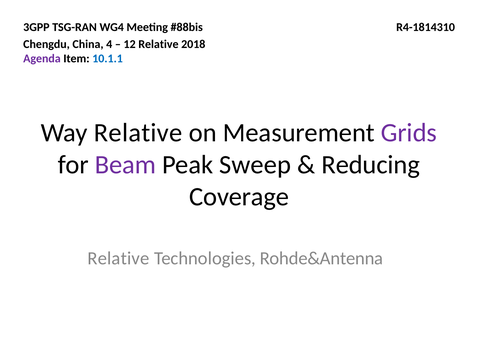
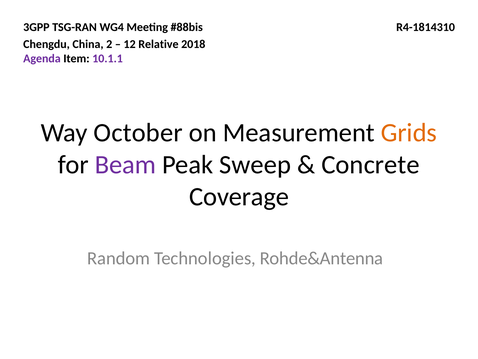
4: 4 -> 2 (109, 44)
10.1.1 colour: blue -> purple (108, 58)
Way Relative: Relative -> October (138, 133)
Grids colour: purple -> orange (409, 133)
Reducing: Reducing -> Concrete (371, 165)
Relative: Relative -> Random (119, 258)
